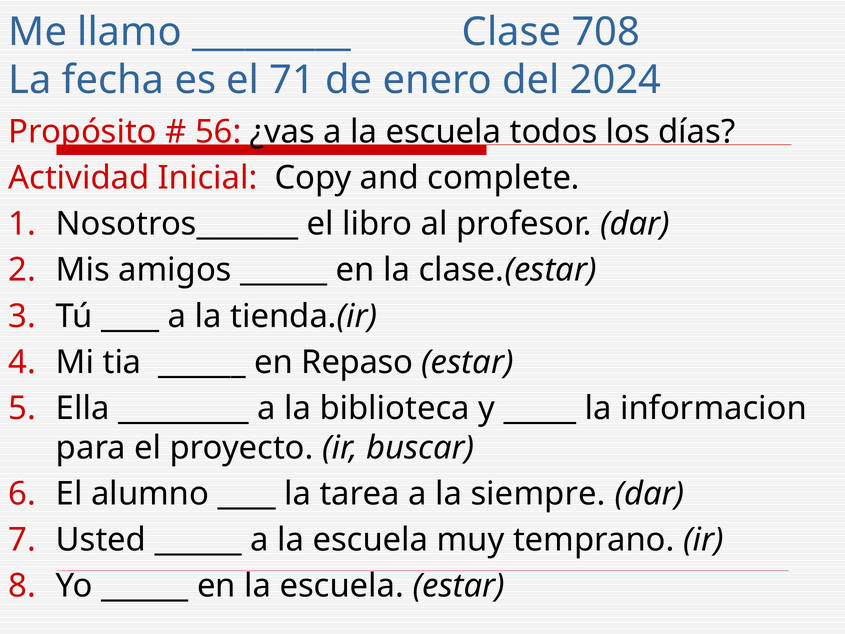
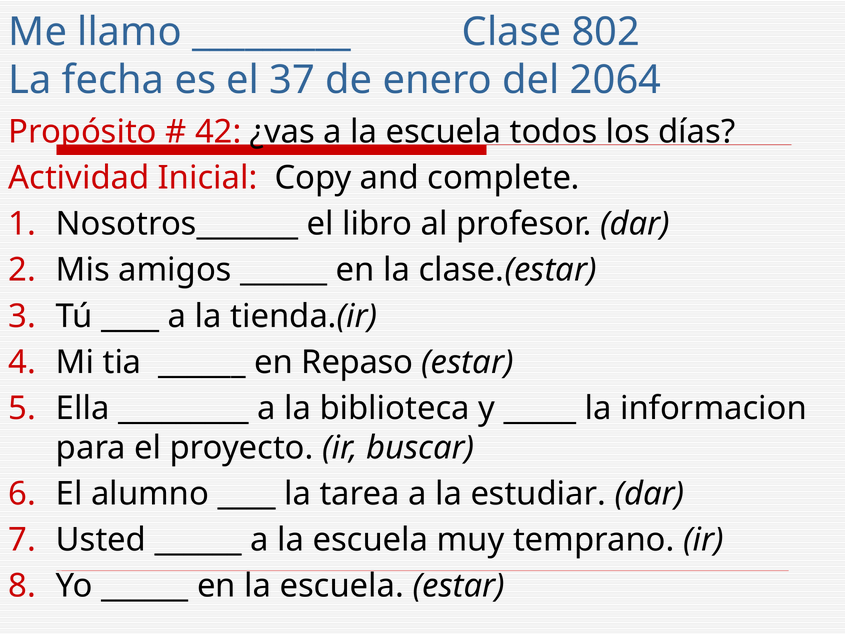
708: 708 -> 802 (606, 32)
71: 71 -> 37 (292, 80)
2024: 2024 -> 2064 (616, 80)
56: 56 -> 42 (218, 132)
siempre: siempre -> estudiar (538, 494)
